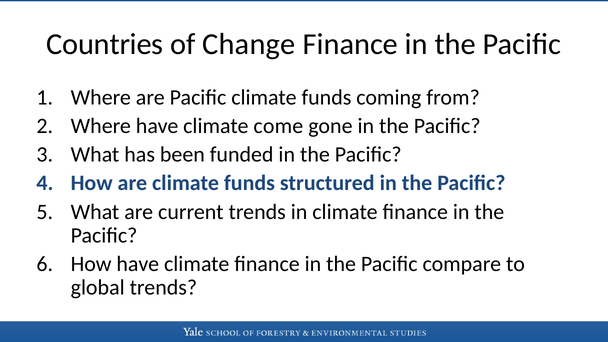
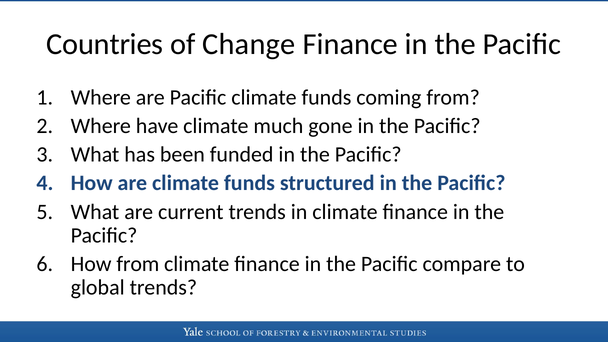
come: come -> much (278, 126)
How have: have -> from (138, 264)
